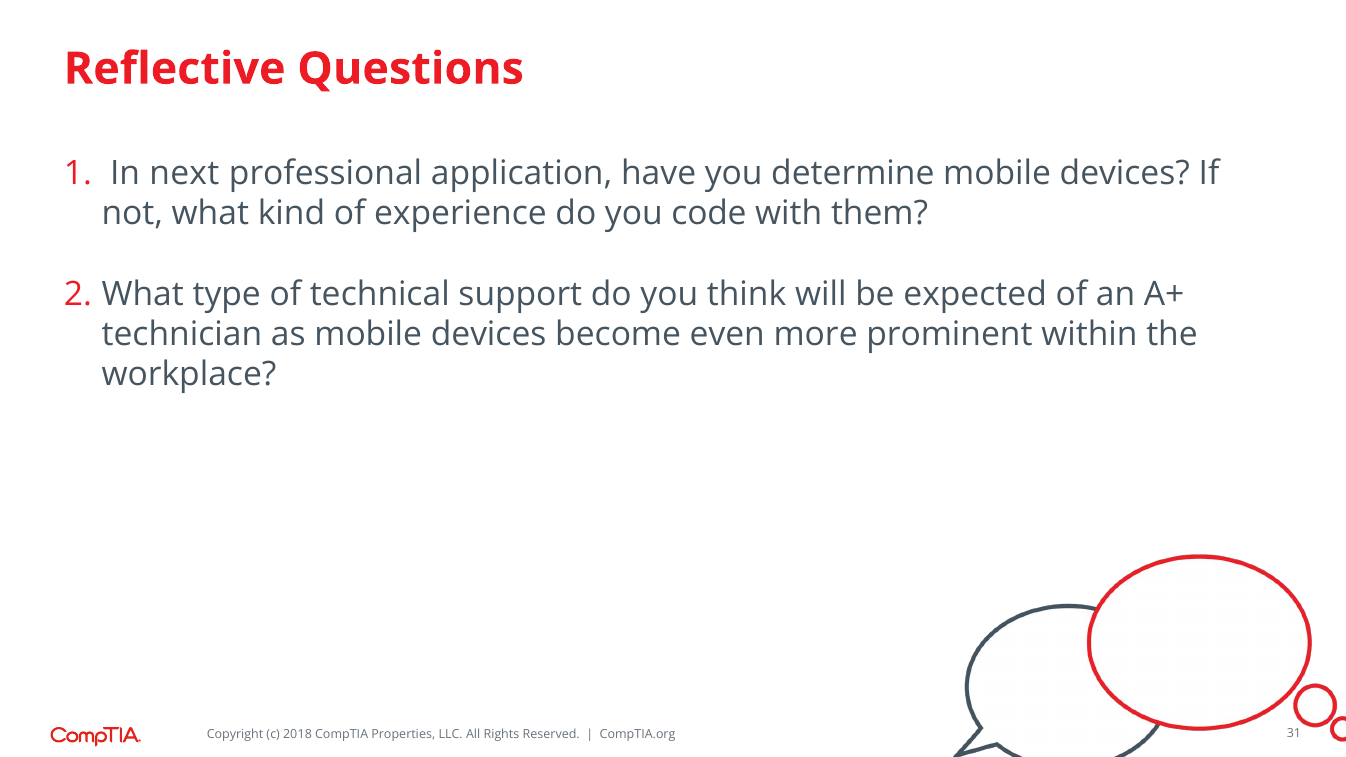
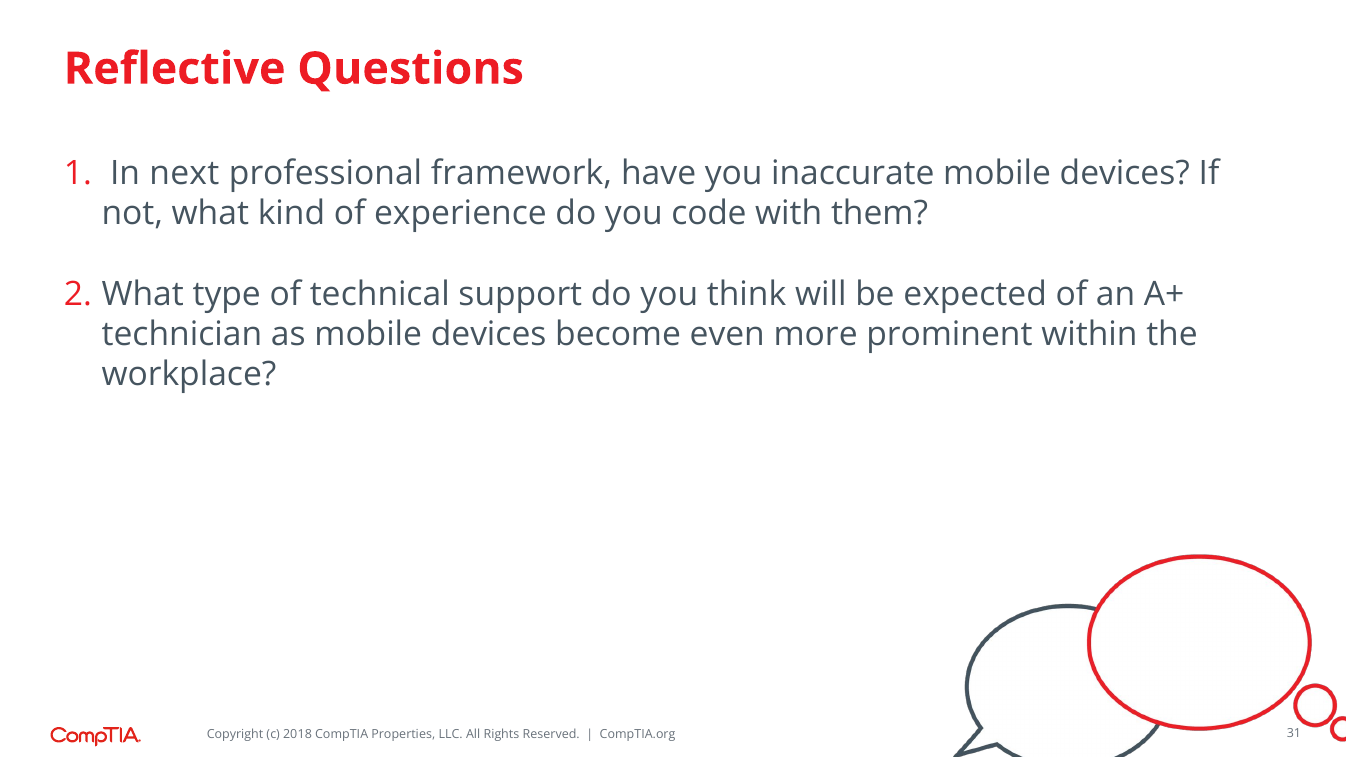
application: application -> framework (522, 173)
determine: determine -> inaccurate (853, 173)
